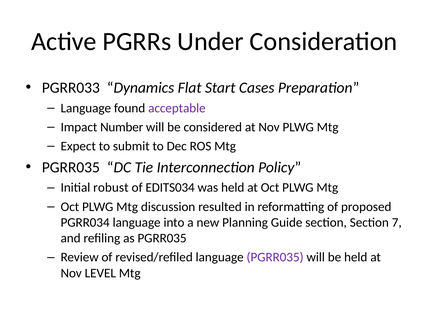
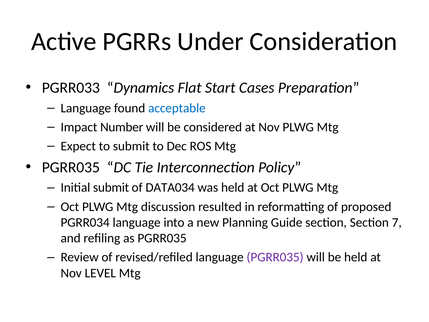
acceptable colour: purple -> blue (177, 108)
Initial robust: robust -> submit (111, 188)
EDITS034: EDITS034 -> DATA034 (170, 188)
